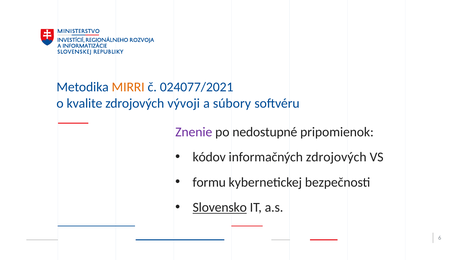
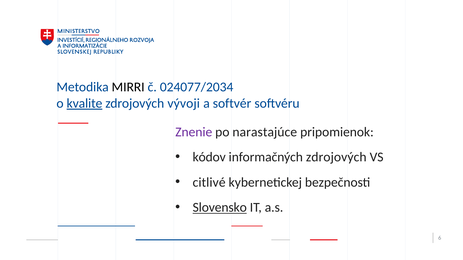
MIRRI colour: orange -> black (128, 87)
024077/2021: 024077/2021 -> 024077/2034 (197, 87)
kvalite underline: none -> present (84, 103)
súbory: súbory -> softvér (232, 103)
nedostupné: nedostupné -> narastajúce (265, 132)
formu: formu -> citlivé (209, 183)
